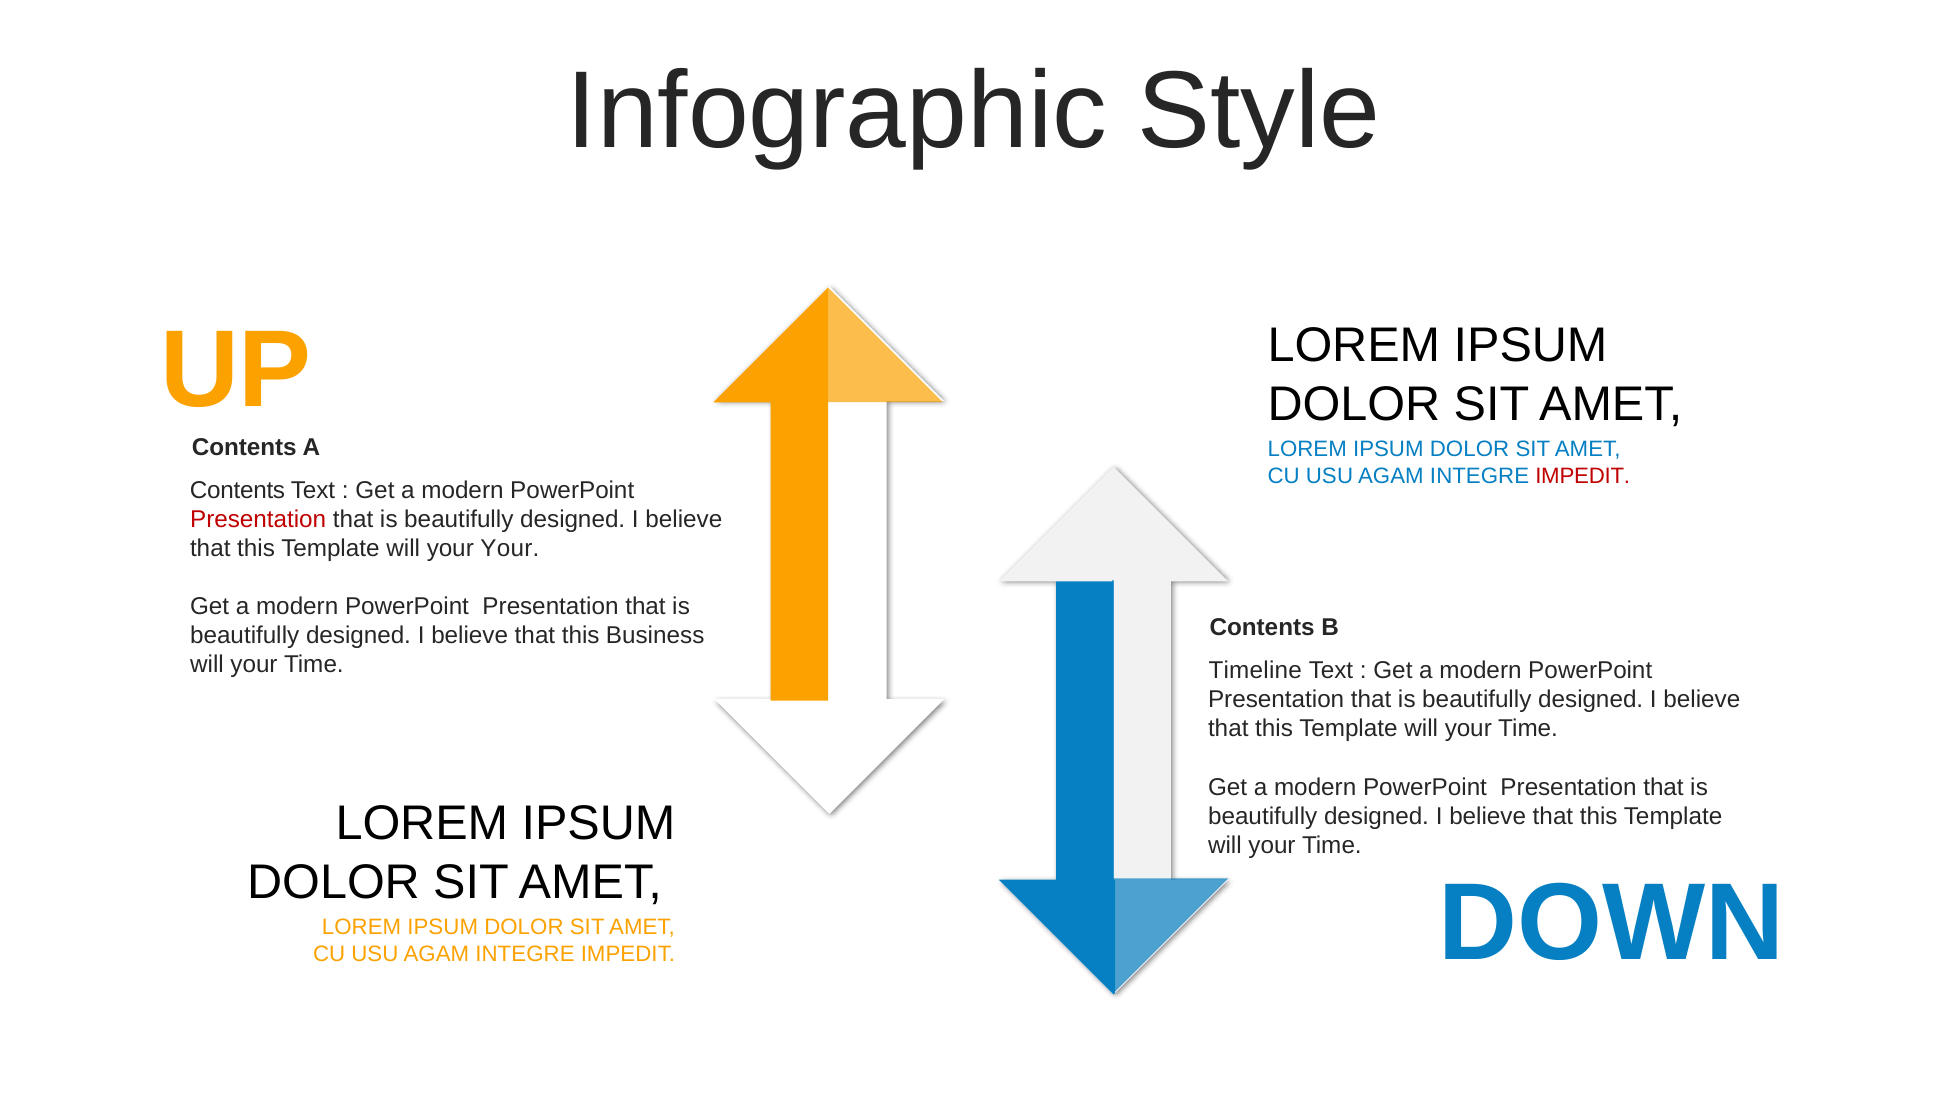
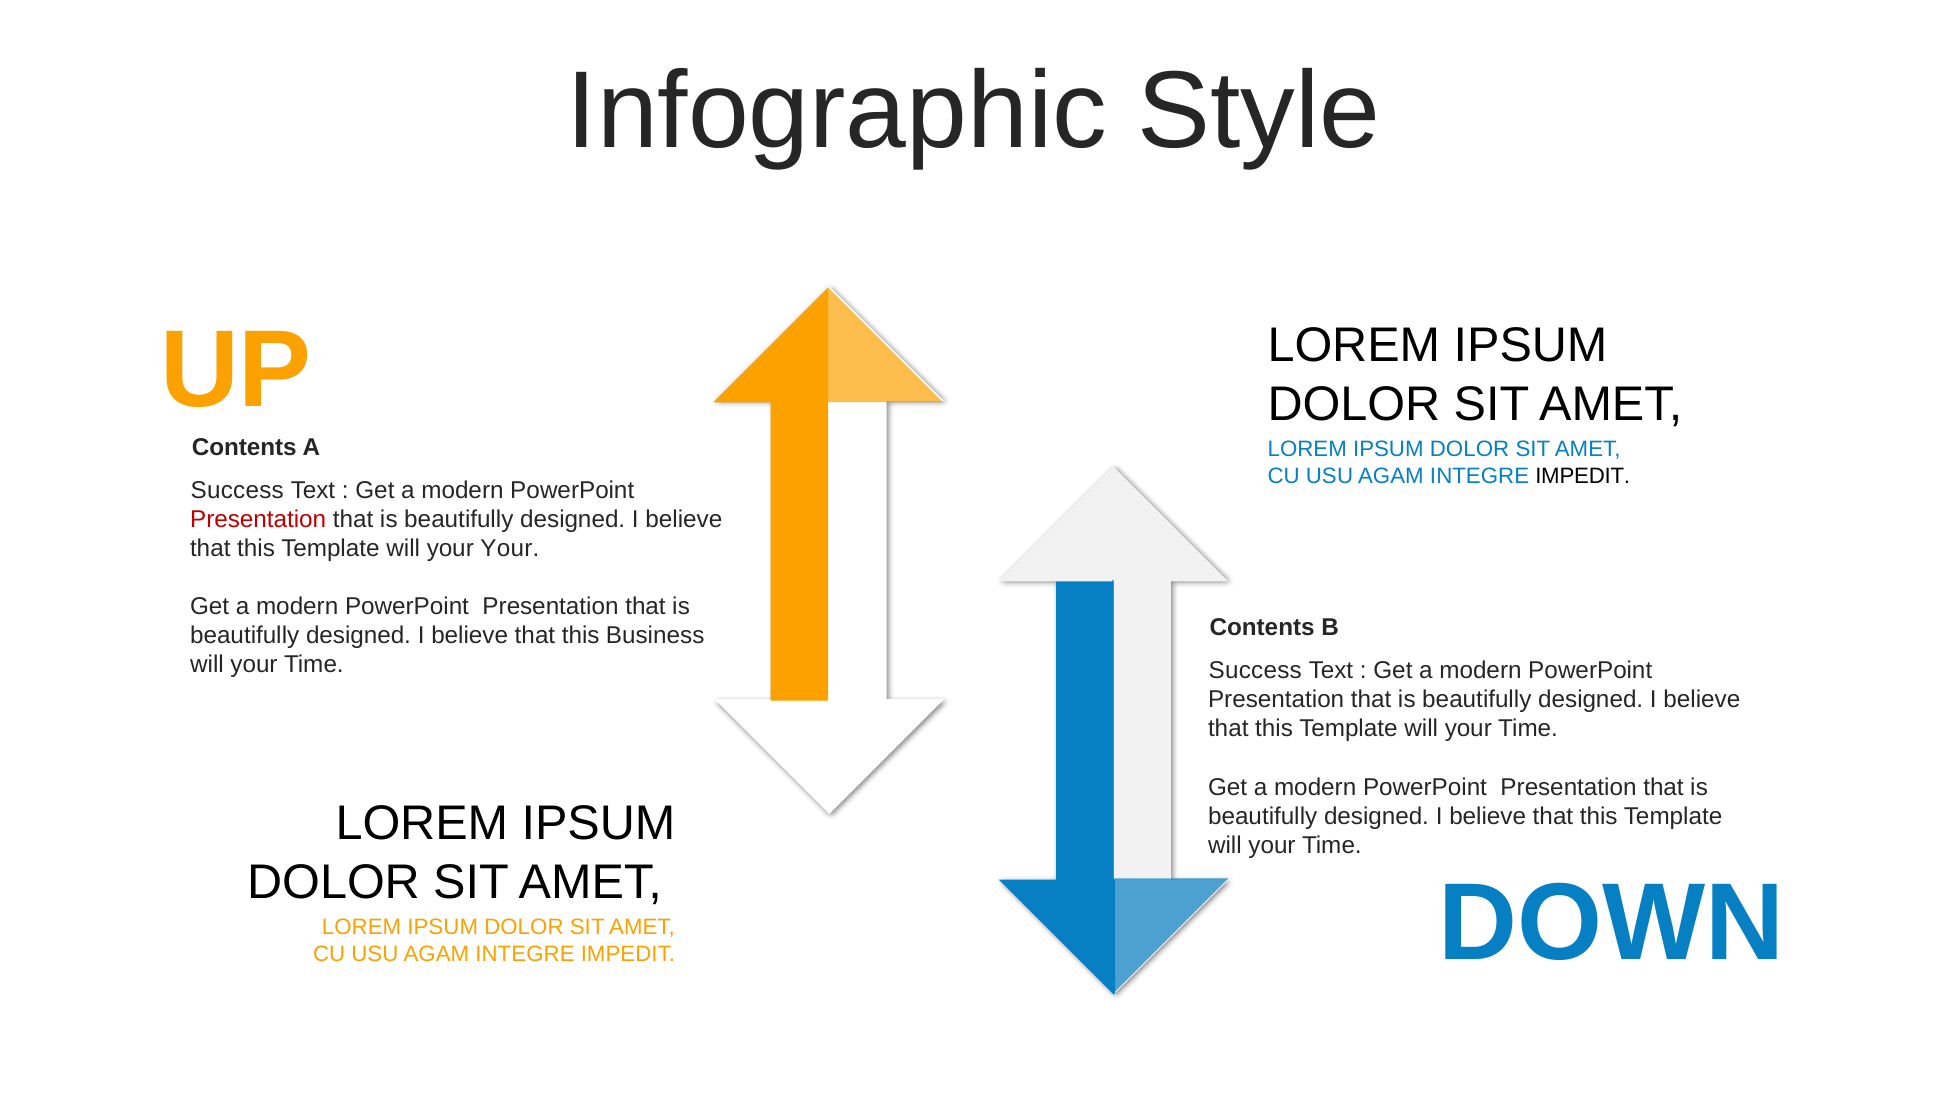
IMPEDIT colour: red -> black (1583, 476)
Contents: Contents -> Success (237, 490)
Timeline: Timeline -> Success (1255, 670)
